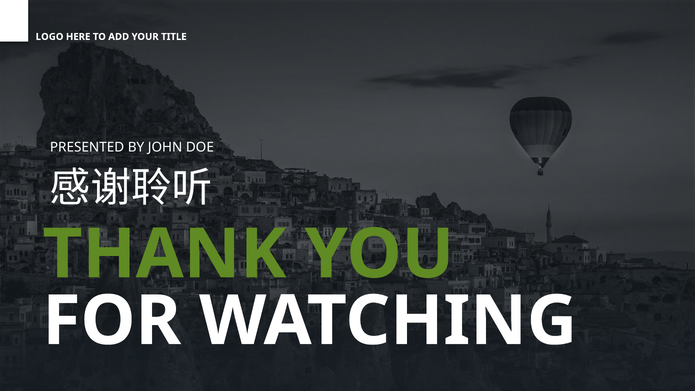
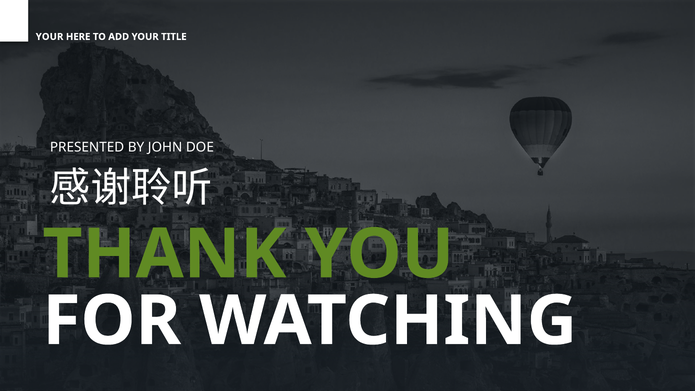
LOGO: LOGO -> YOUR (50, 37)
